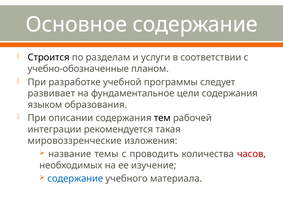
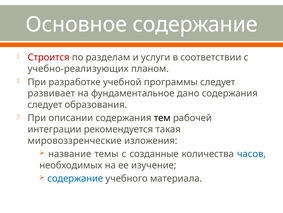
Строится colour: black -> red (49, 57)
учебно-обозначенные: учебно-обозначенные -> учебно-реализующих (78, 69)
цели: цели -> дано (188, 93)
языком: языком -> следует (45, 104)
проводить: проводить -> созданные (154, 153)
часов colour: red -> blue (251, 153)
